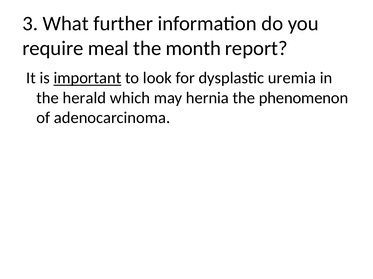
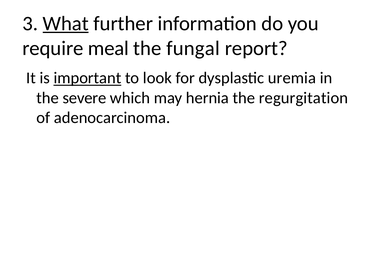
What underline: none -> present (66, 24)
month: month -> fungal (193, 48)
herald: herald -> severe (84, 98)
phenomenon: phenomenon -> regurgitation (303, 98)
